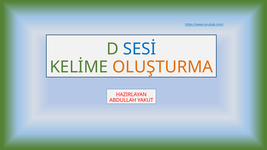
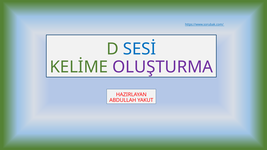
OLUŞTURMA colour: orange -> purple (163, 67)
